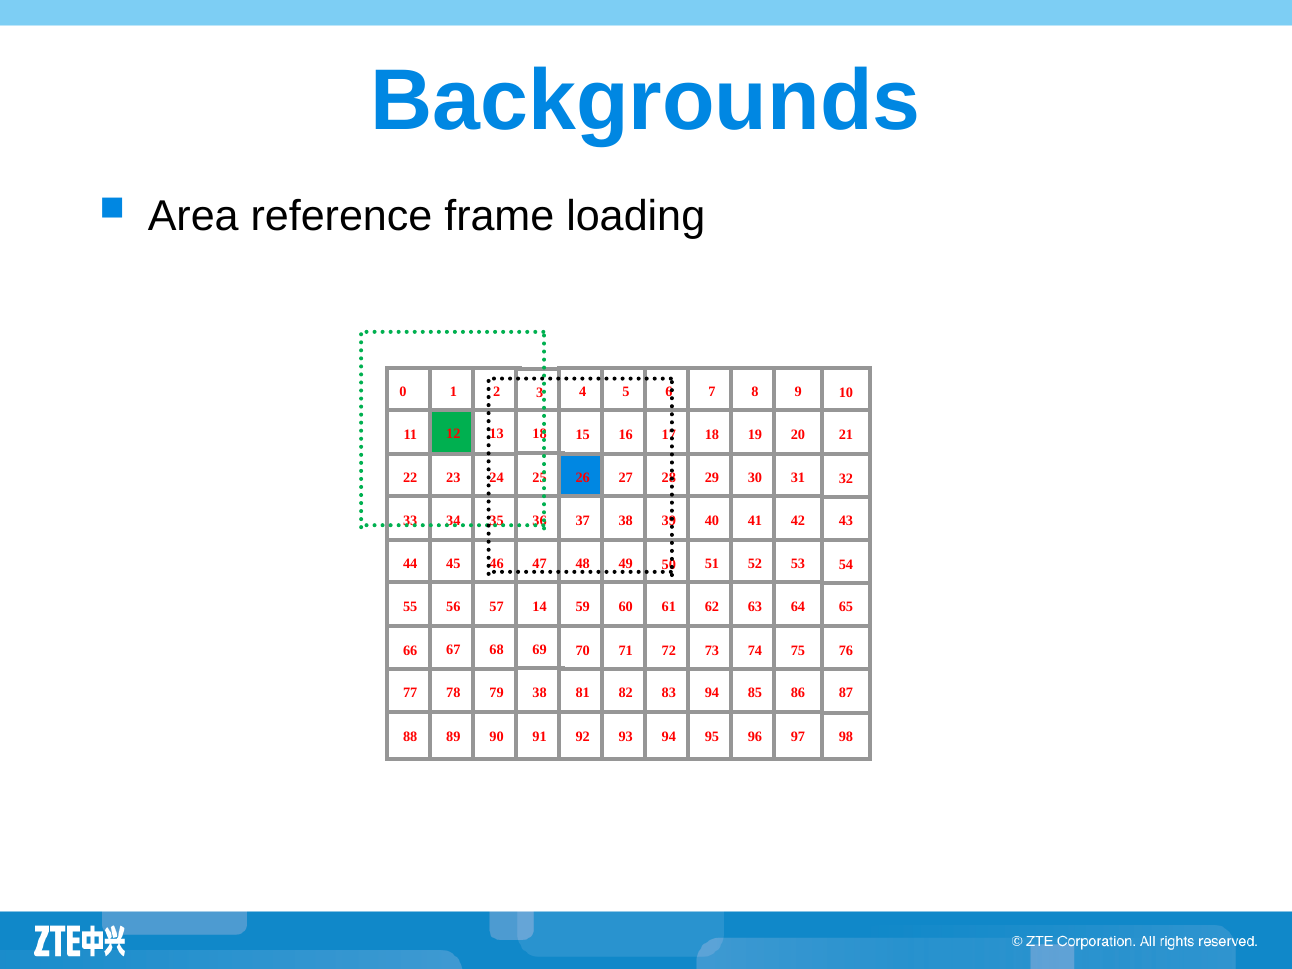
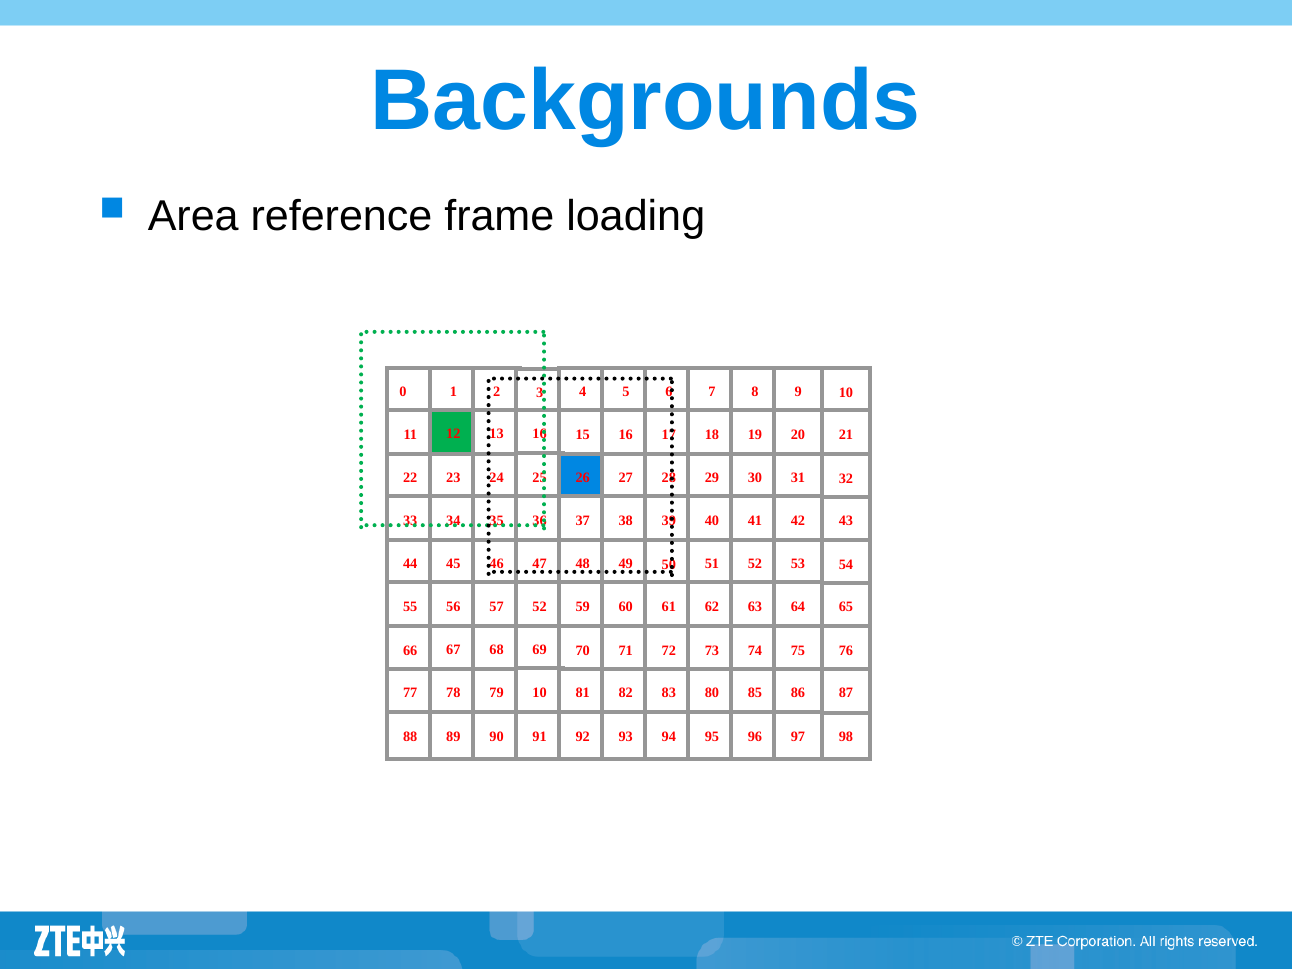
13 18: 18 -> 16 (540, 434)
57 14: 14 -> 52 (540, 607)
79 38: 38 -> 10 (540, 693)
83 94: 94 -> 80 (712, 693)
